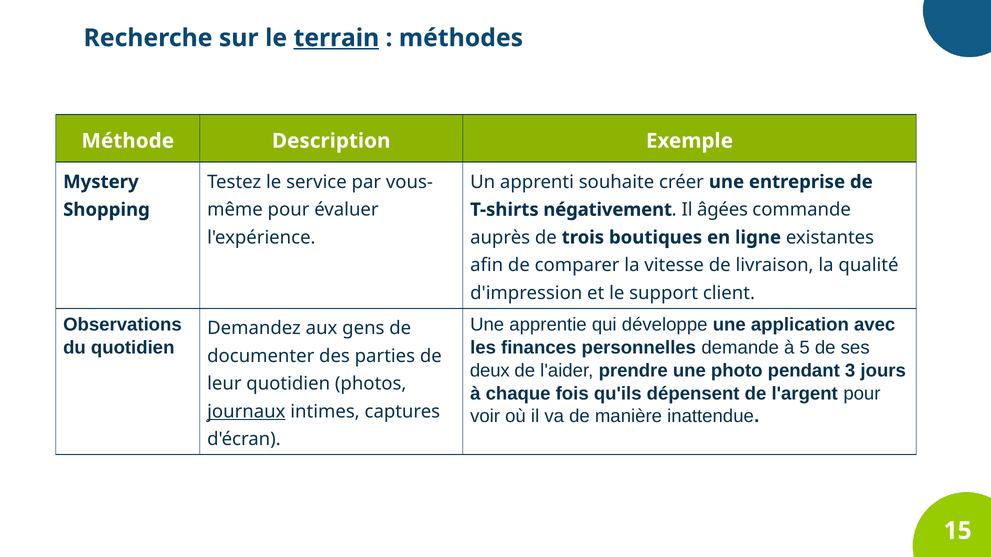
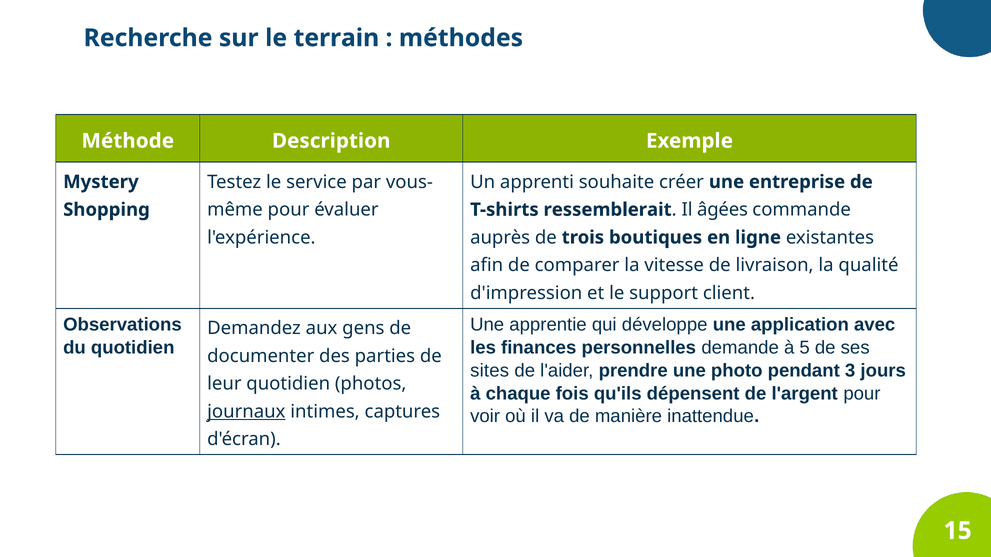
terrain underline: present -> none (336, 38)
négativement: négativement -> ressemblerait (608, 210)
deux: deux -> sites (490, 371)
